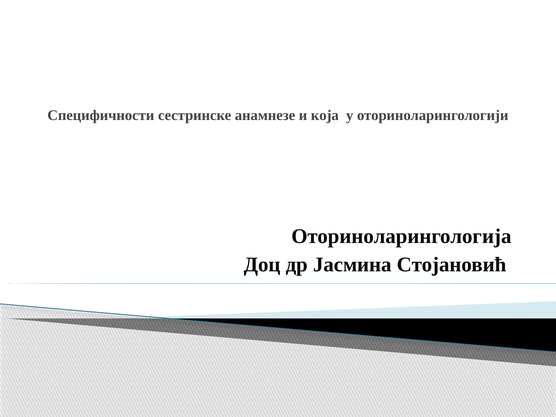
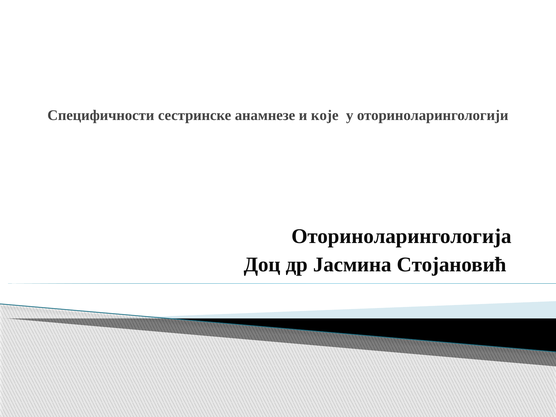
која: која -> које (325, 115)
